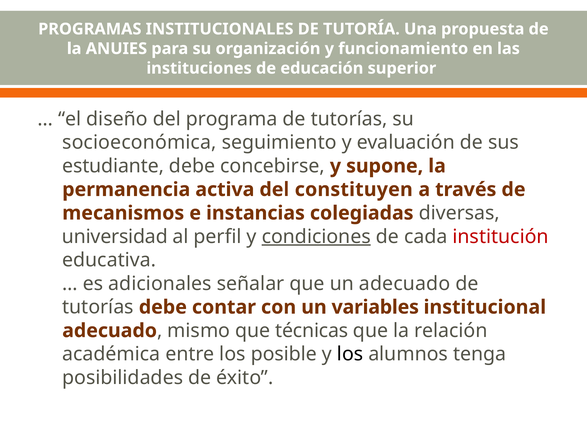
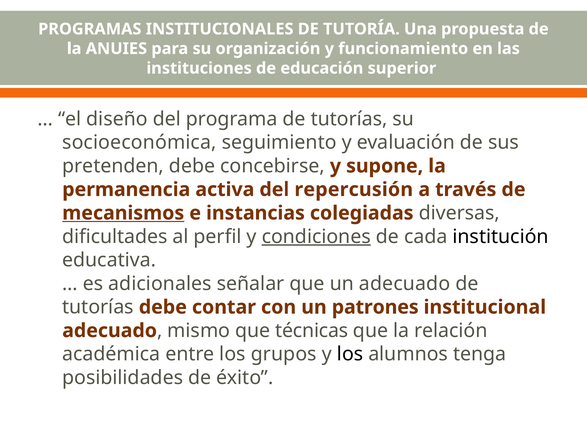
estudiante: estudiante -> pretenden (113, 166)
constituyen: constituyen -> repercusión (354, 189)
mecanismos underline: none -> present (123, 213)
universidad: universidad -> dificultades (115, 236)
institución colour: red -> black (501, 236)
variables: variables -> patrones (375, 307)
posible: posible -> grupos (284, 354)
